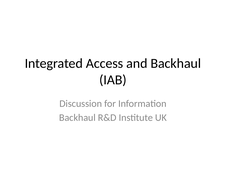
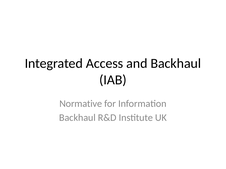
Discussion: Discussion -> Normative (81, 104)
